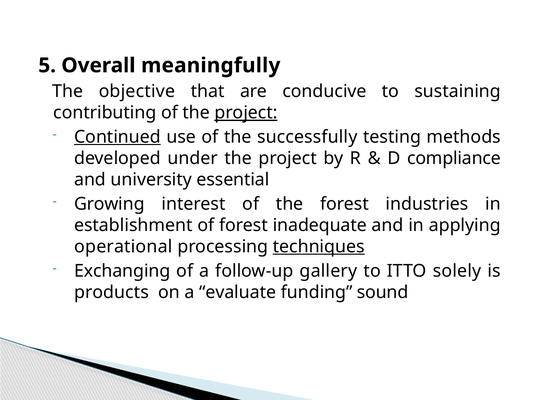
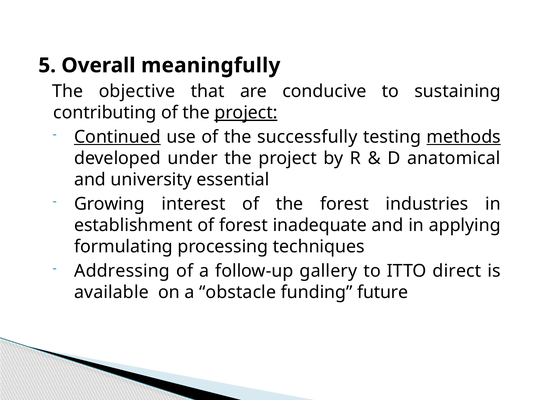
methods underline: none -> present (464, 137)
compliance: compliance -> anatomical (454, 158)
operational: operational -> formulating (123, 246)
techniques underline: present -> none (319, 246)
Exchanging: Exchanging -> Addressing (122, 271)
solely: solely -> direct (457, 271)
products: products -> available (111, 292)
evaluate: evaluate -> obstacle (238, 292)
sound: sound -> future (383, 292)
